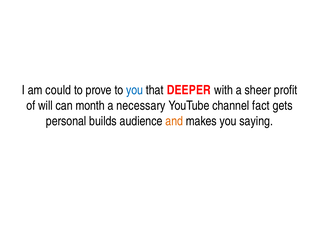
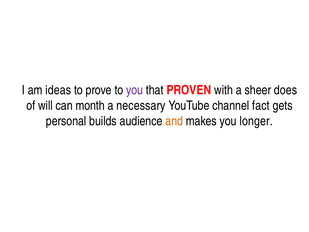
could: could -> ideas (58, 90)
you colour: blue -> purple (135, 90)
DEEPER: DEEPER -> PROVEN (189, 90)
profit: profit -> does (286, 90)
saying: saying -> longer (256, 121)
